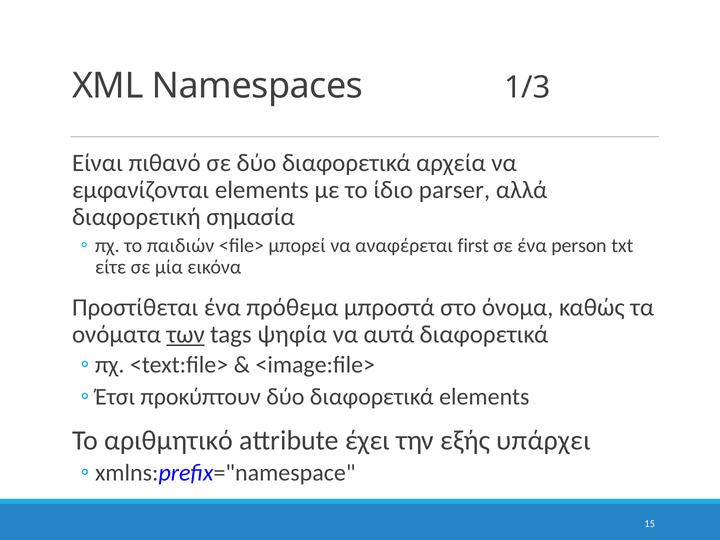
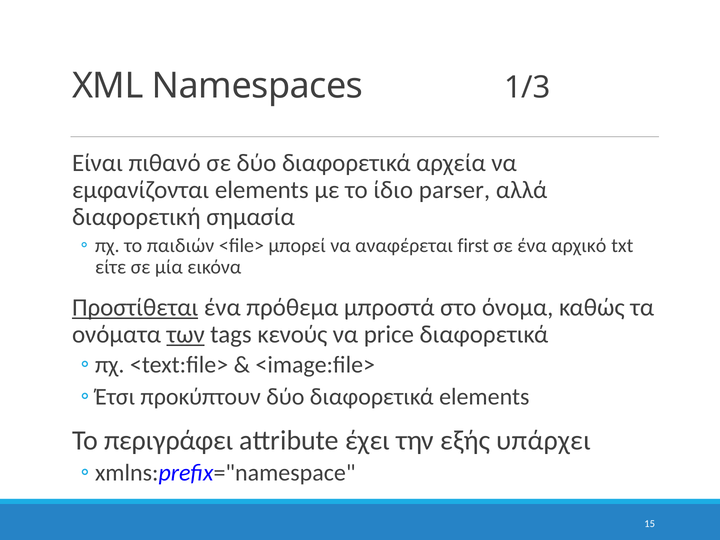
person: person -> αρχικό (579, 246)
Προστίθεται underline: none -> present (135, 307)
ψηφία: ψηφία -> κενούς (292, 334)
αυτά: αυτά -> price (389, 334)
αριθμητικό: αριθμητικό -> περιγράφει (169, 441)
